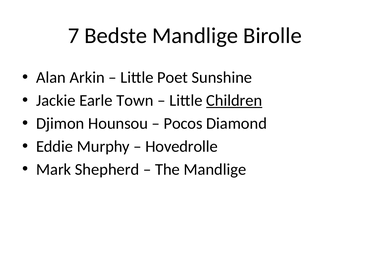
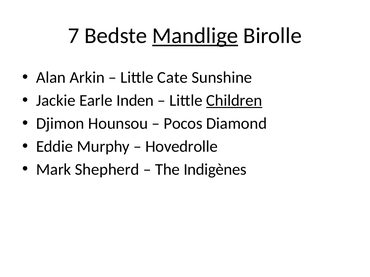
Mandlige underline: none -> present (195, 36)
Poet: Poet -> Cate (172, 78)
Town: Town -> Inden (135, 101)
The Mandlige: Mandlige -> Indigènes (215, 170)
